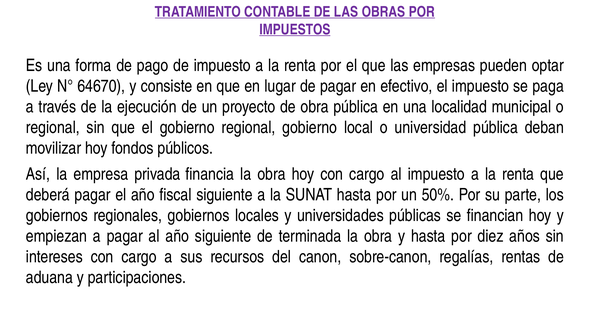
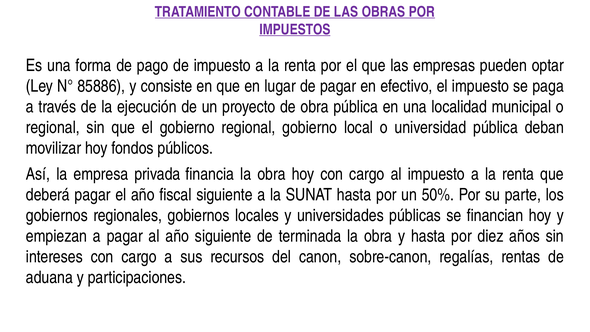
64670: 64670 -> 85886 (101, 86)
